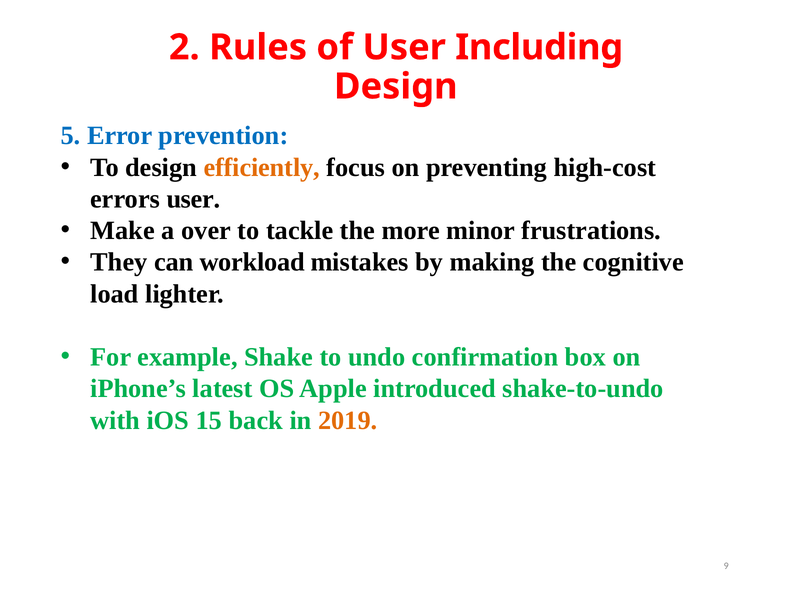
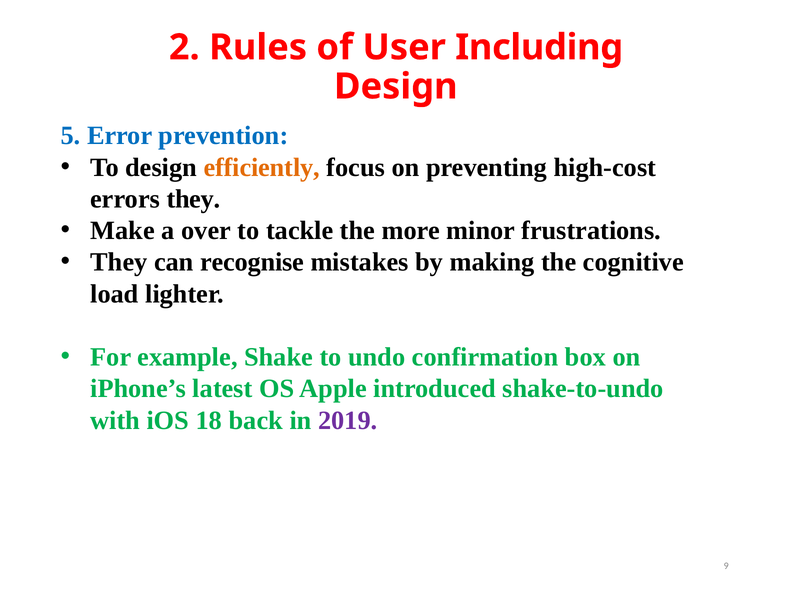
errors user: user -> they (193, 199)
workload: workload -> recognise (252, 262)
15: 15 -> 18 (209, 421)
2019 colour: orange -> purple (348, 421)
